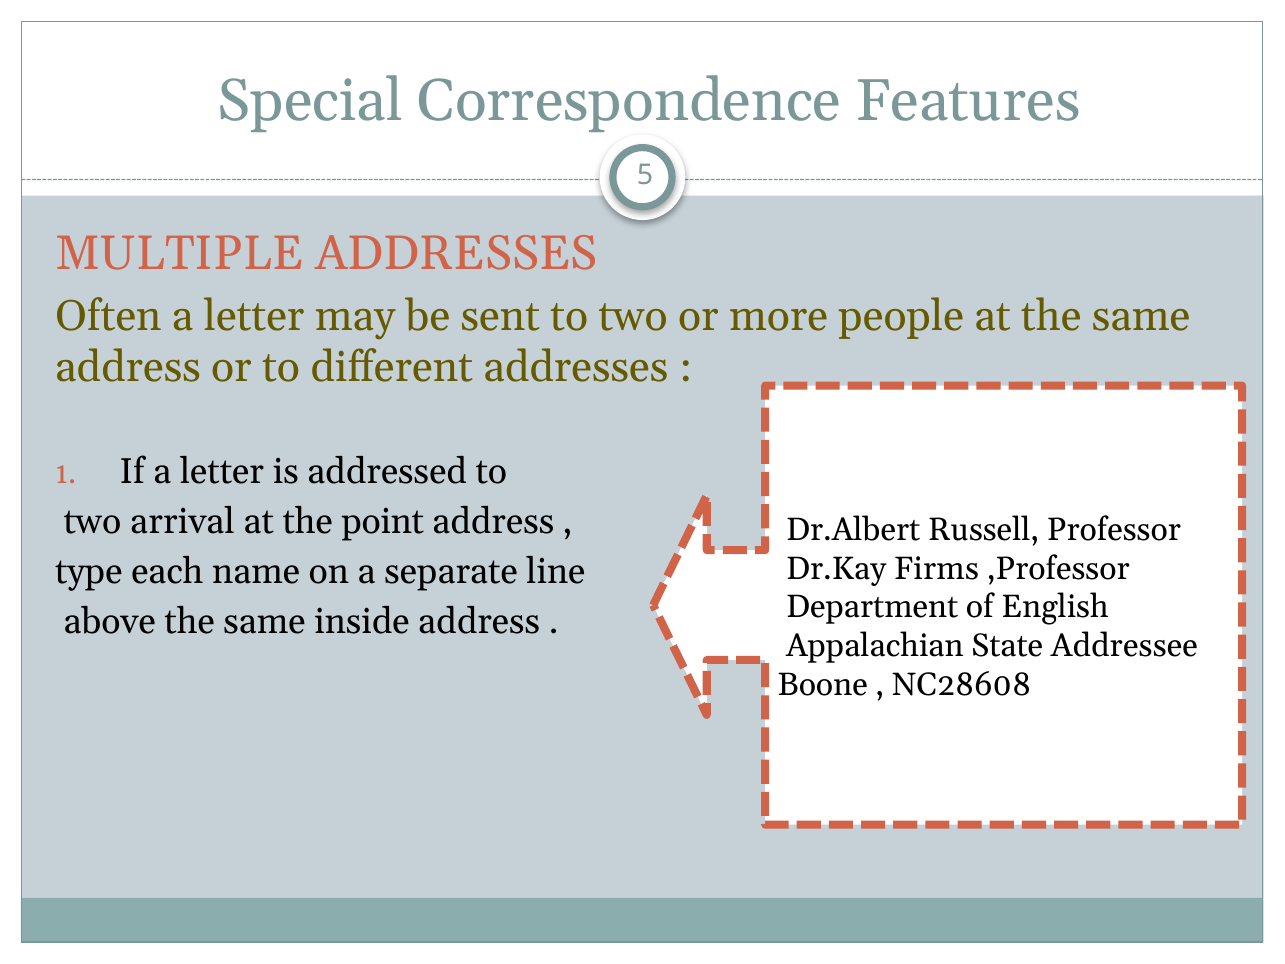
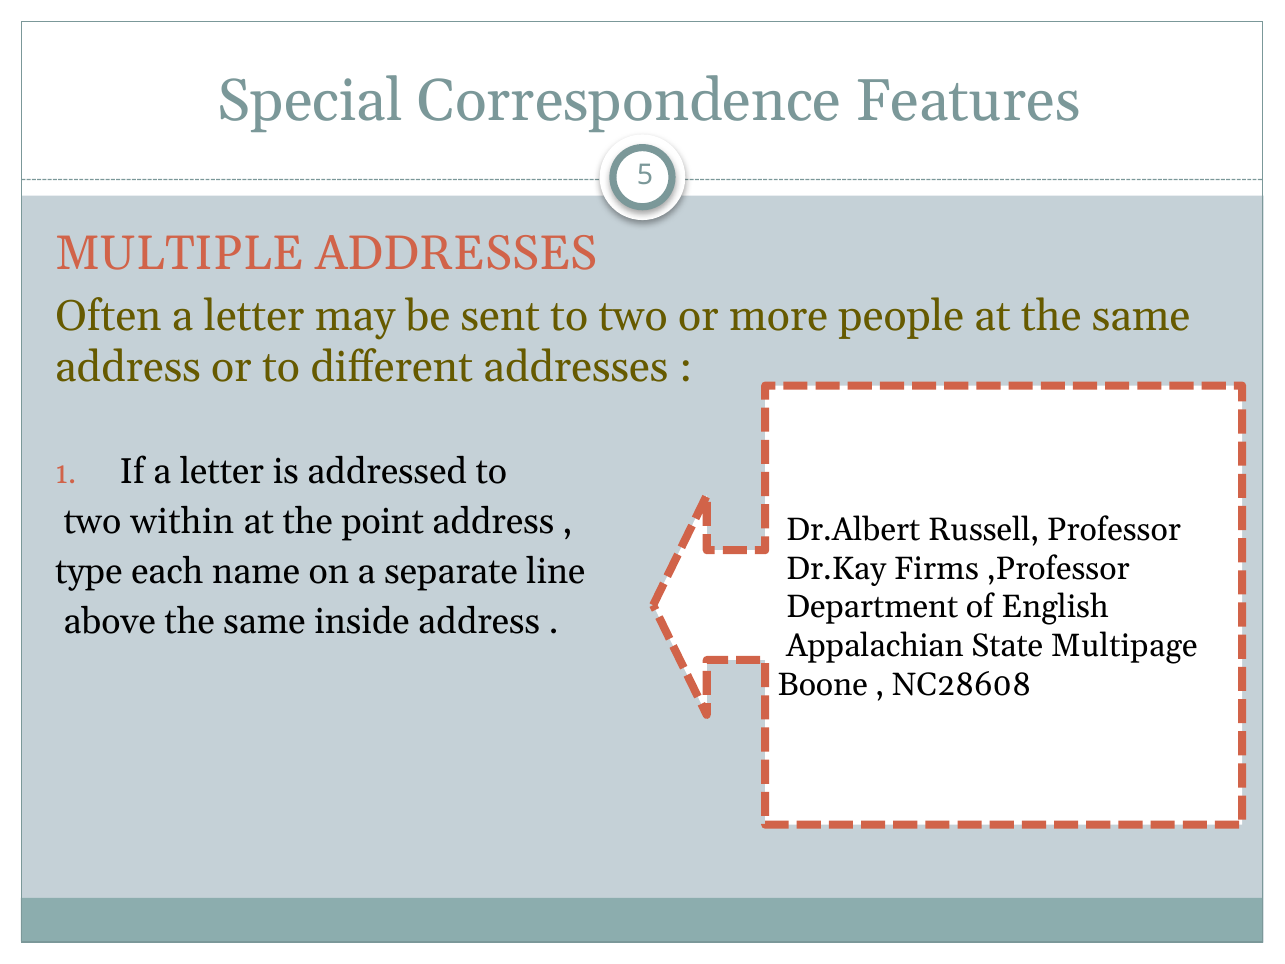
arrival: arrival -> within (182, 521)
Addressee: Addressee -> Multipage (1124, 646)
